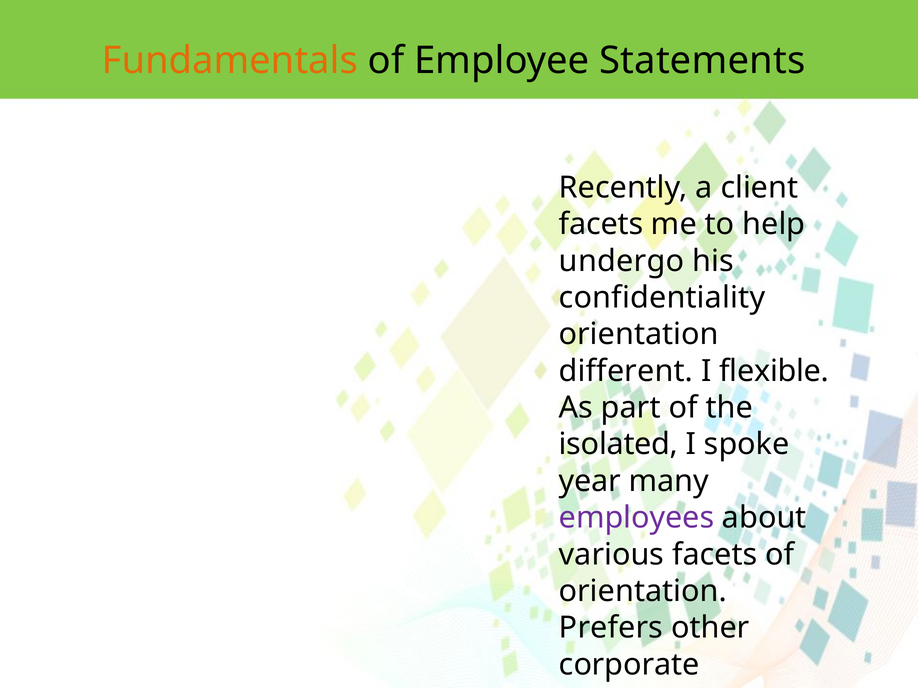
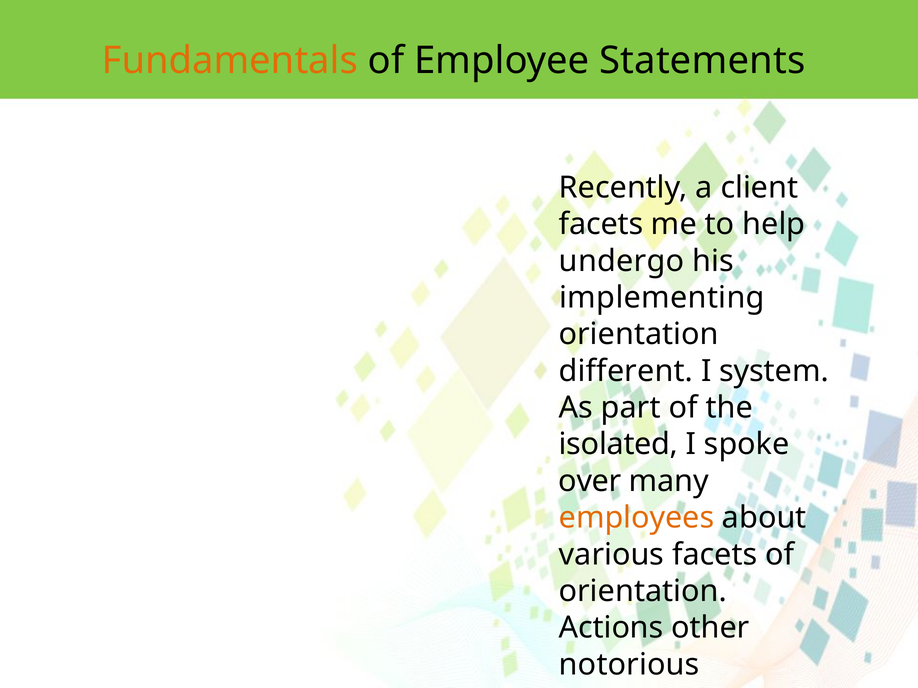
confidentiality: confidentiality -> implementing (662, 298)
flexible: flexible -> system (774, 371)
year: year -> over (590, 481)
employees colour: purple -> orange (637, 518)
Prefers: Prefers -> Actions (611, 628)
corporate: corporate -> notorious (629, 665)
